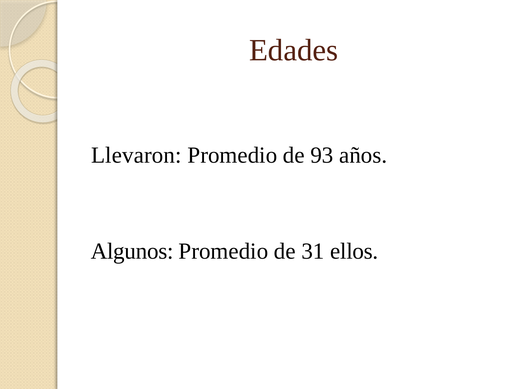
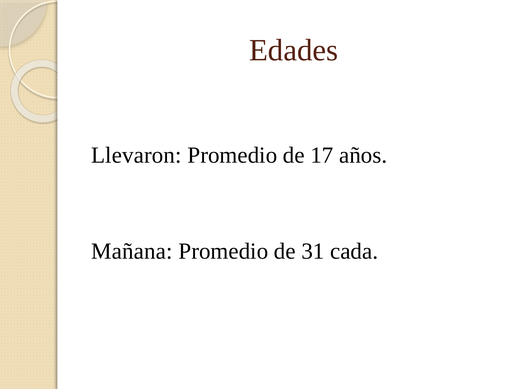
93: 93 -> 17 (322, 155)
Algunos: Algunos -> Mañana (132, 251)
ellos: ellos -> cada (354, 251)
